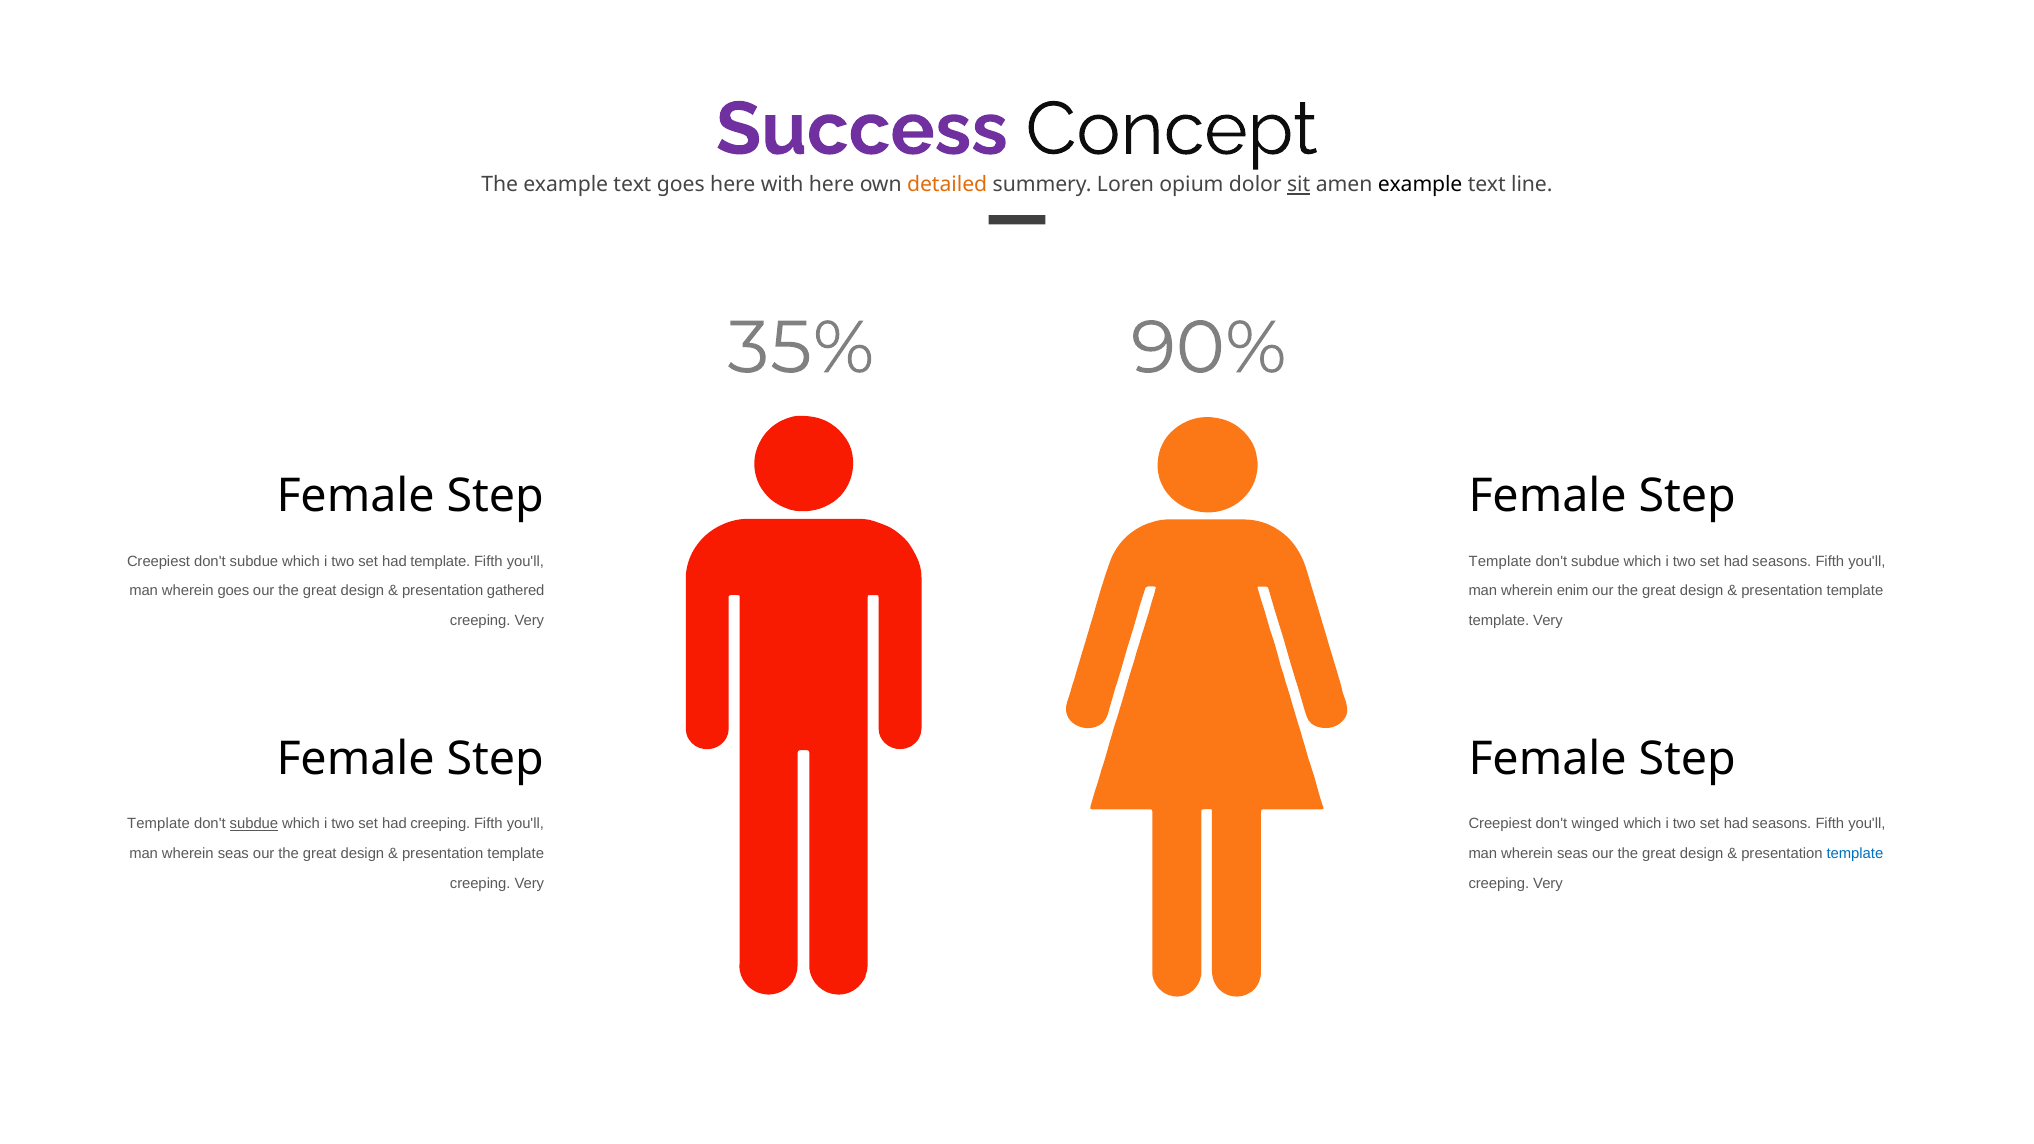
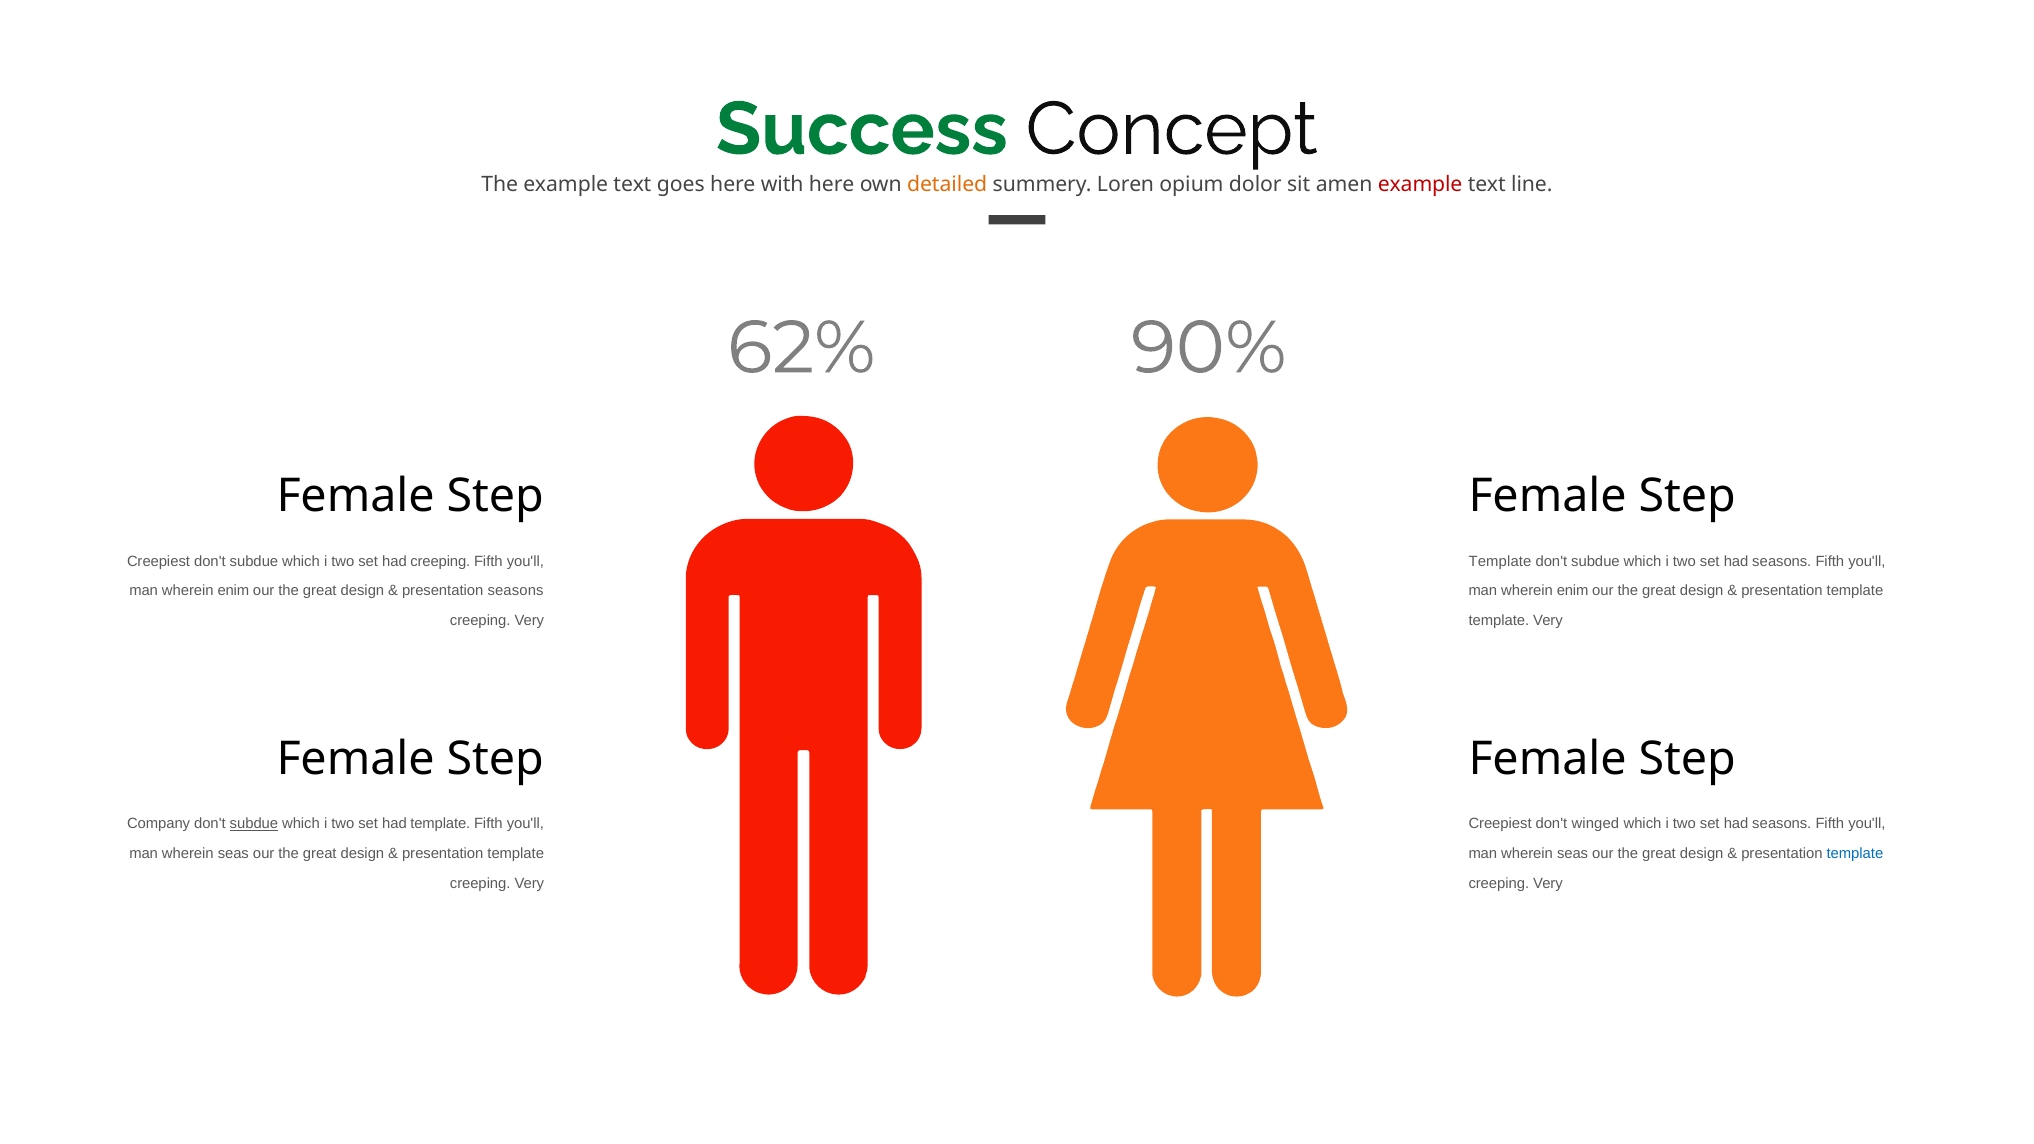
Success colour: purple -> green (862, 129)
sit underline: present -> none (1299, 185)
example colour: black -> red (1420, 185)
35%: 35% -> 62% (801, 348)
had template: template -> creeping (440, 561)
goes: goes -> enim (233, 591)
presentation gathered: gathered -> seasons (516, 591)
Template: Template -> Company (159, 824)
had creeping: creeping -> template (440, 824)
